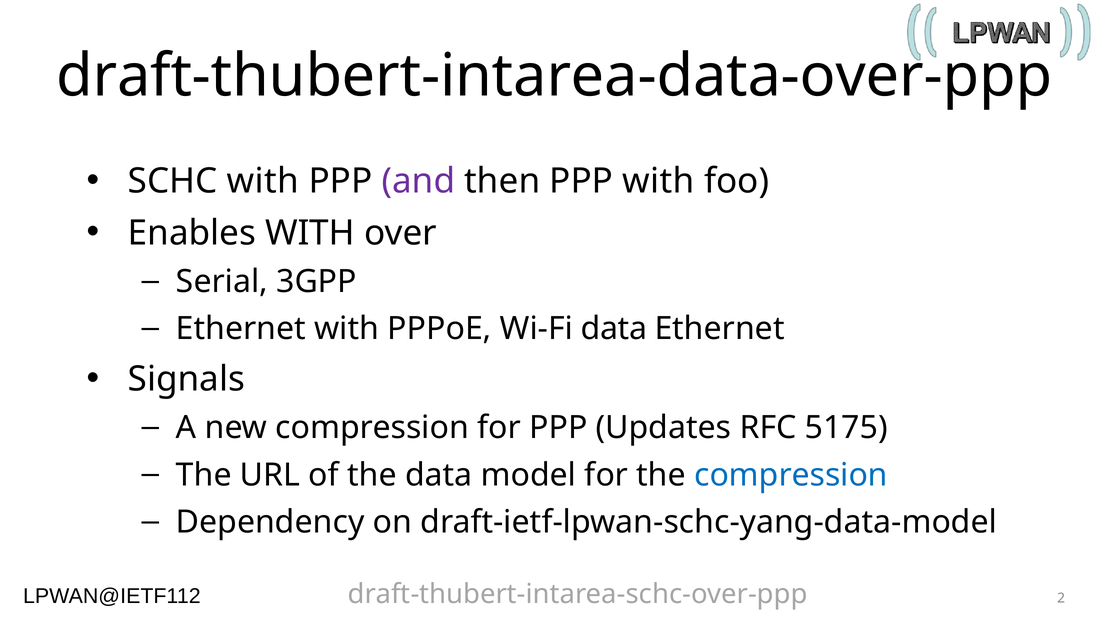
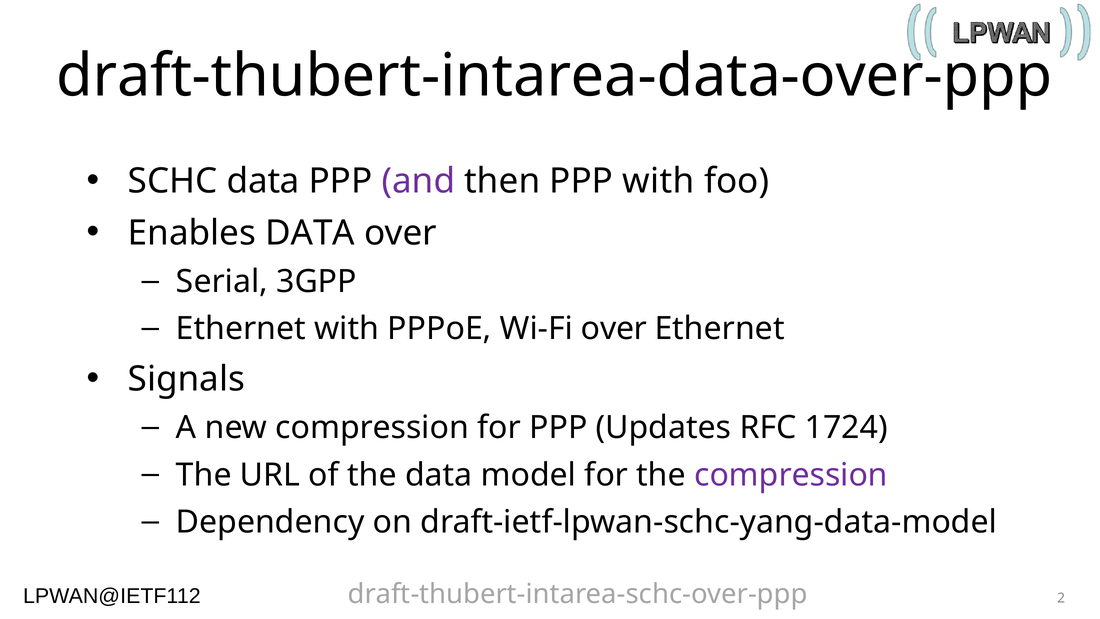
SCHC with: with -> data (263, 181)
Enables WITH: WITH -> DATA (310, 233)
Wi-Fi data: data -> over (614, 329)
5175: 5175 -> 1724 (846, 428)
compression colour: blue -> purple (791, 475)
